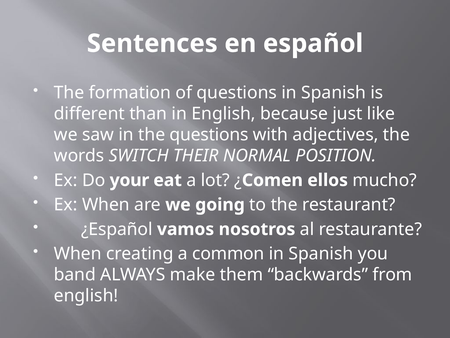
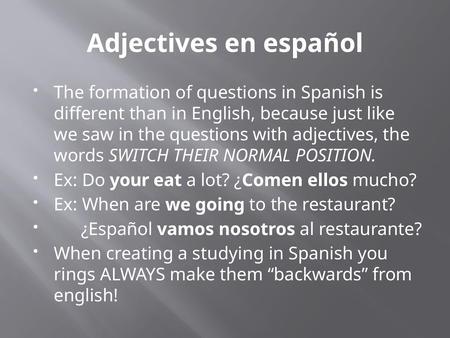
Sentences: Sentences -> Adjectives (152, 43)
common: common -> studying (228, 253)
band: band -> rings (75, 274)
